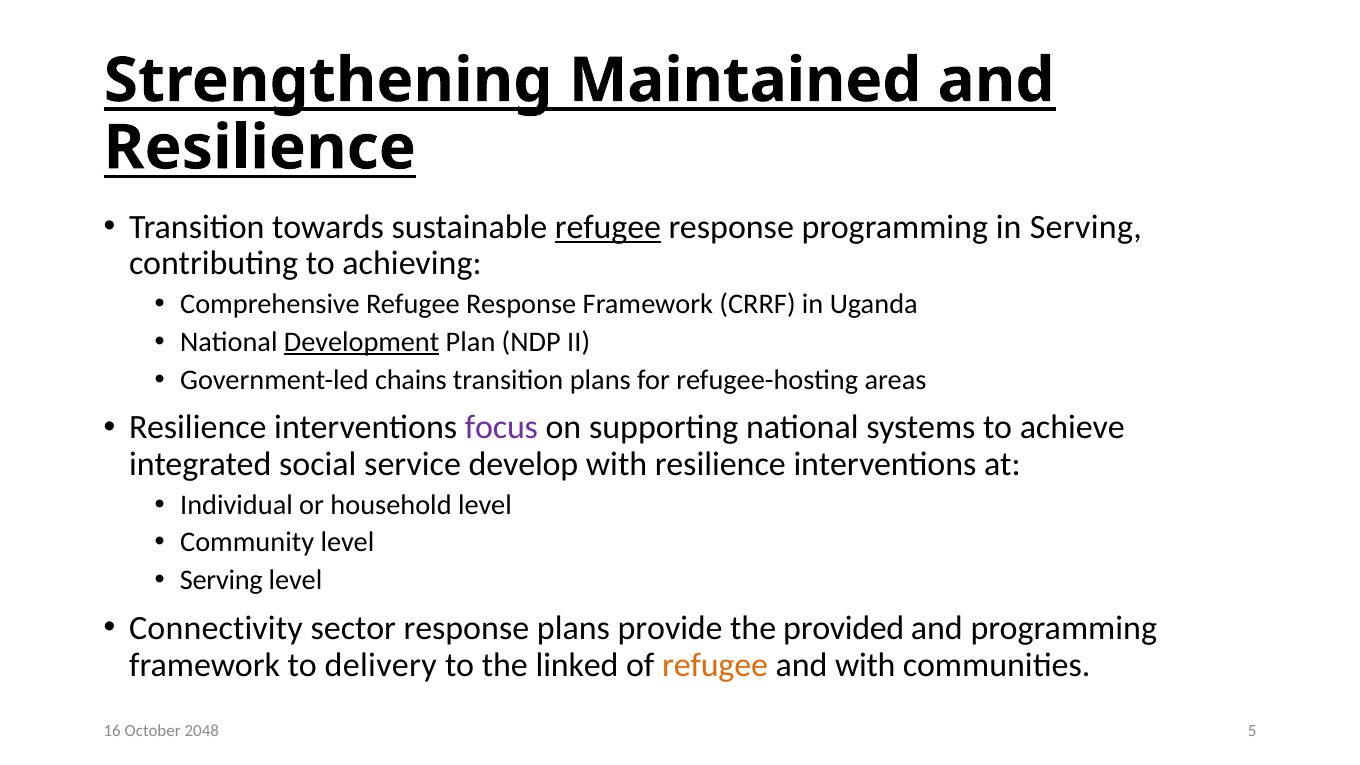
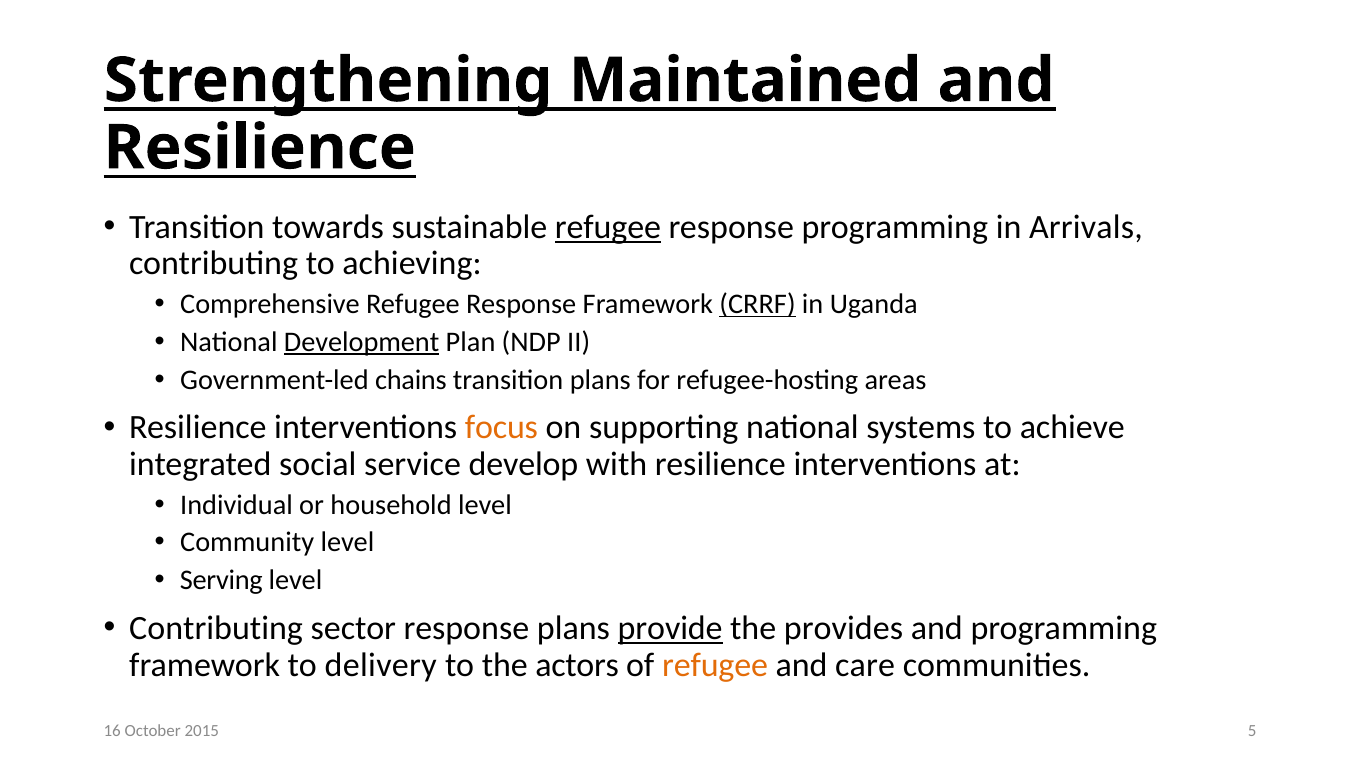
in Serving: Serving -> Arrivals (1086, 227)
CRRF underline: none -> present (758, 304)
focus colour: purple -> orange (501, 427)
Connectivity: Connectivity -> Contributing (216, 628)
provide underline: none -> present (670, 628)
provided: provided -> provides (844, 628)
linked: linked -> actors (577, 665)
and with: with -> care (865, 665)
2048: 2048 -> 2015 (202, 731)
